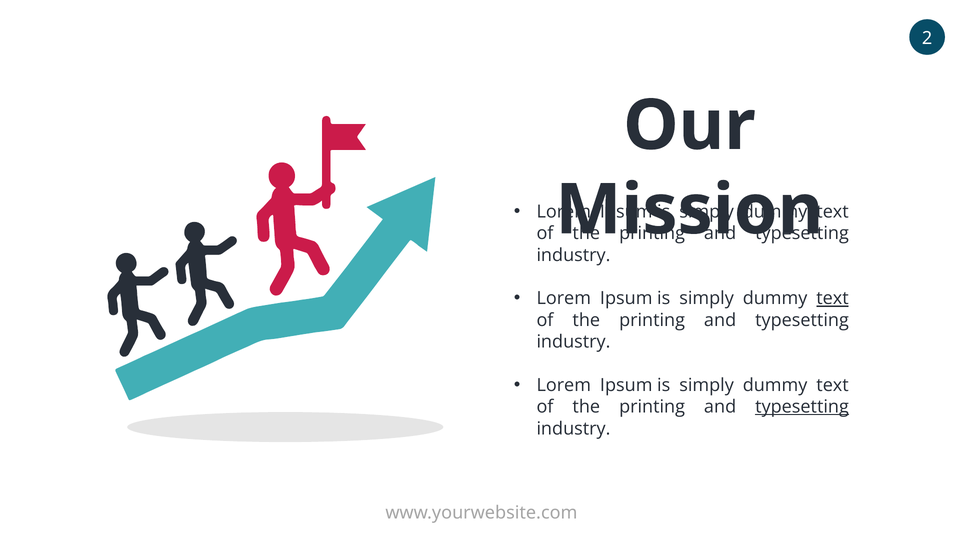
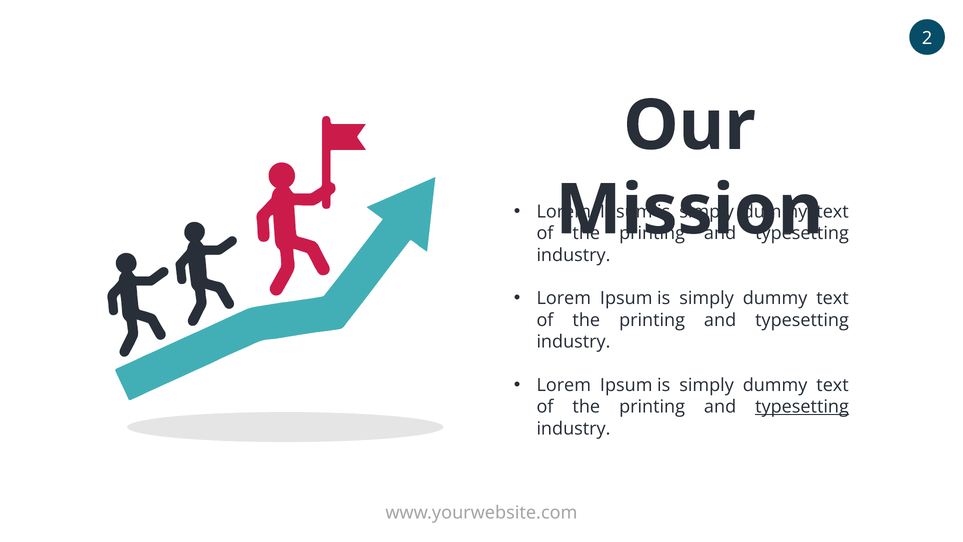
text underline: present -> none (832, 298)
